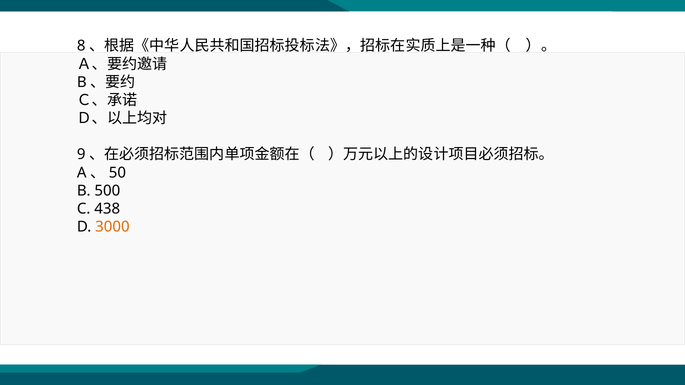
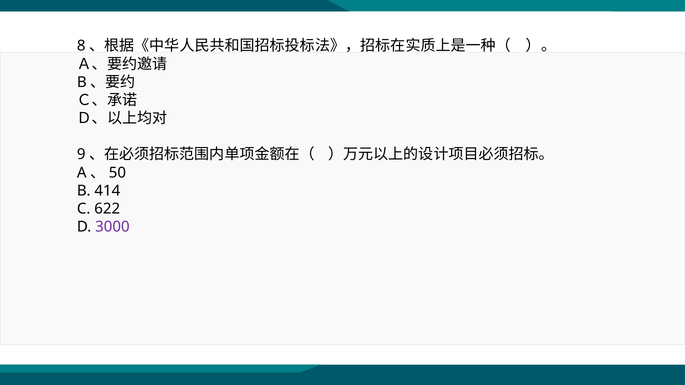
500: 500 -> 414 (107, 191)
438: 438 -> 622 (107, 209)
3000 colour: orange -> purple (112, 227)
